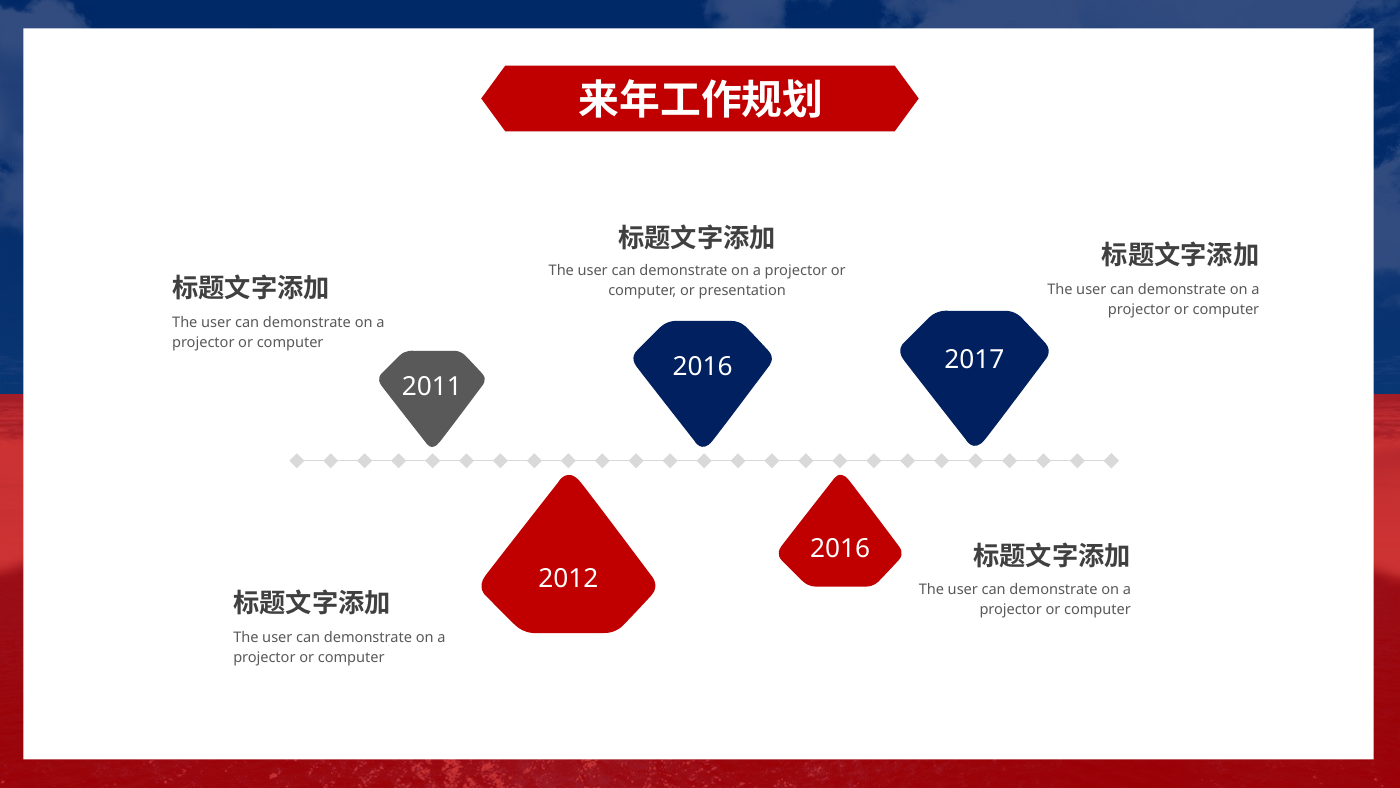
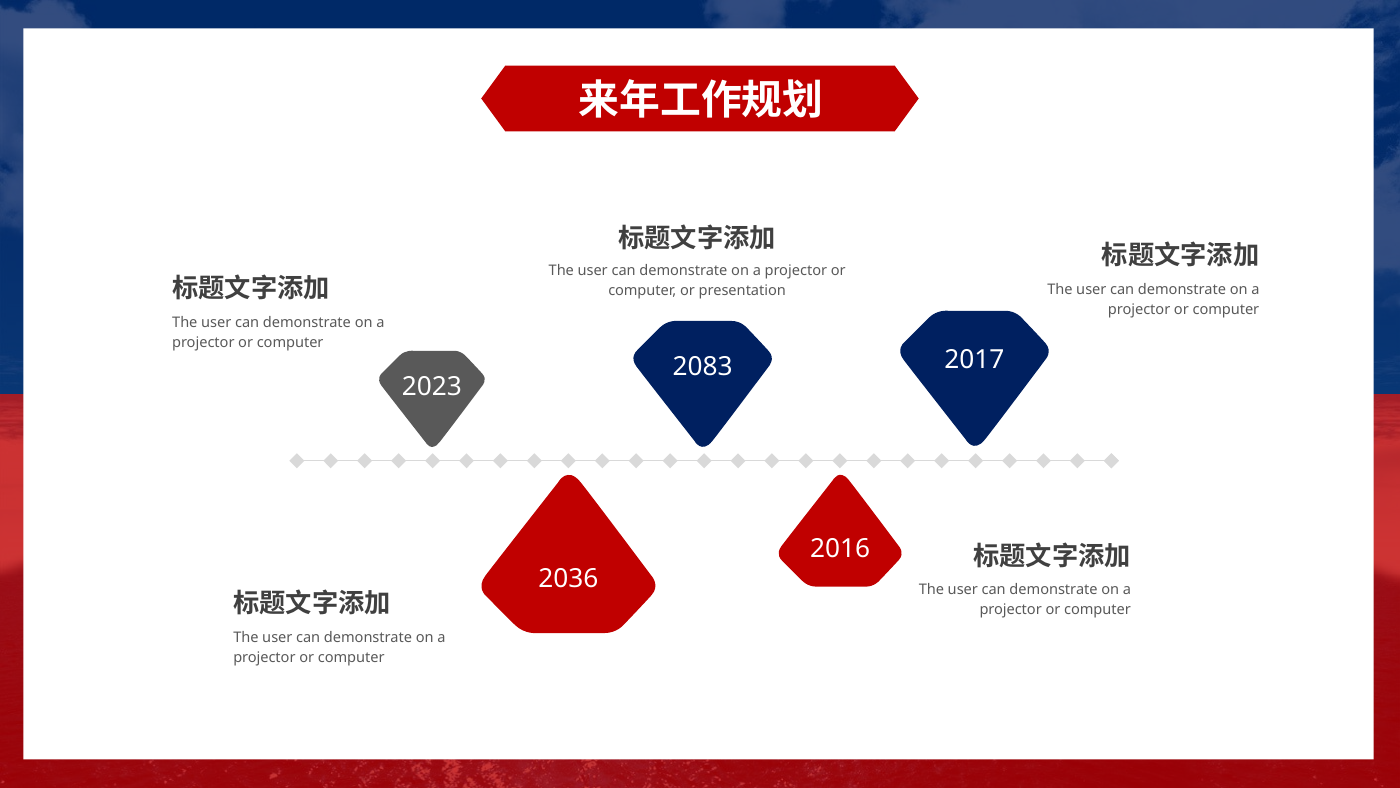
2016: 2016 -> 2083 (703, 367)
2011: 2011 -> 2023 (432, 386)
2012: 2012 -> 2036 (568, 579)
